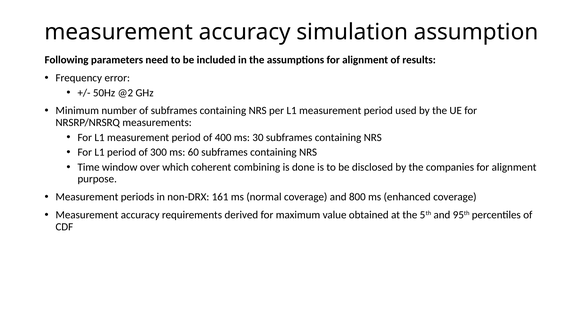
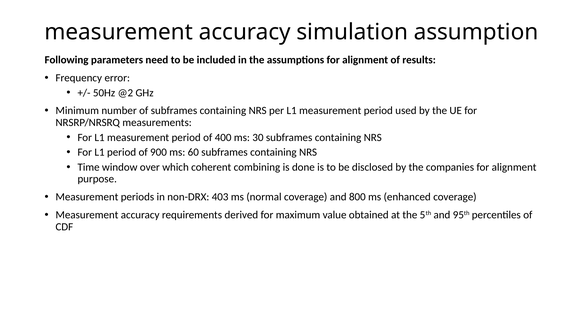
300: 300 -> 900 (158, 152)
161: 161 -> 403 (220, 197)
